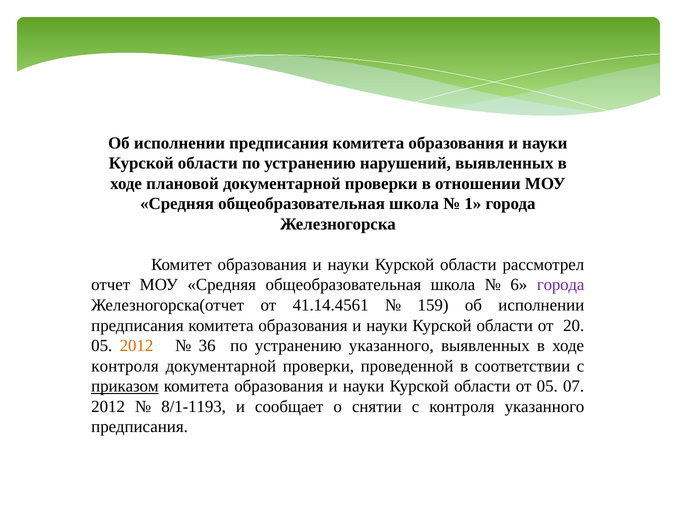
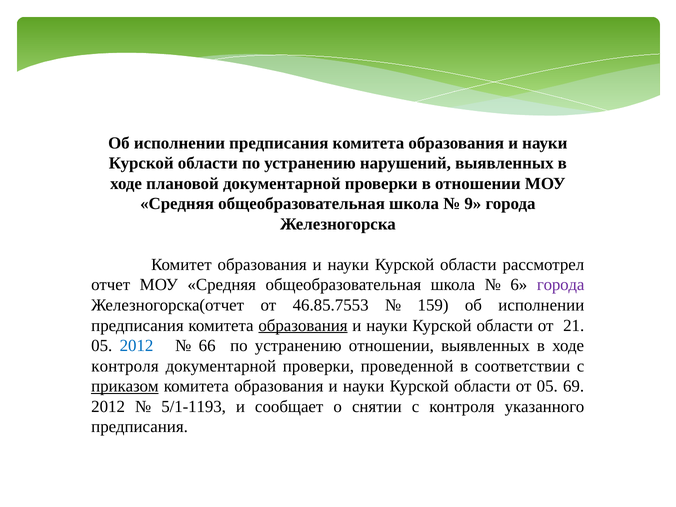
1: 1 -> 9 (473, 204)
41.14.4561: 41.14.4561 -> 46.85.7553 (331, 305)
образования underline: none -> present (303, 325)
20: 20 -> 21 (574, 325)
2012 colour: orange -> blue (137, 346)
36: 36 -> 66 (207, 346)
устранению указанного: указанного -> отношении (391, 346)
07: 07 -> 69 (574, 386)
8/1-1193: 8/1-1193 -> 5/1-1193 (194, 407)
